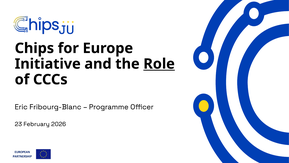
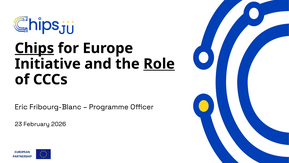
Chips underline: none -> present (34, 48)
